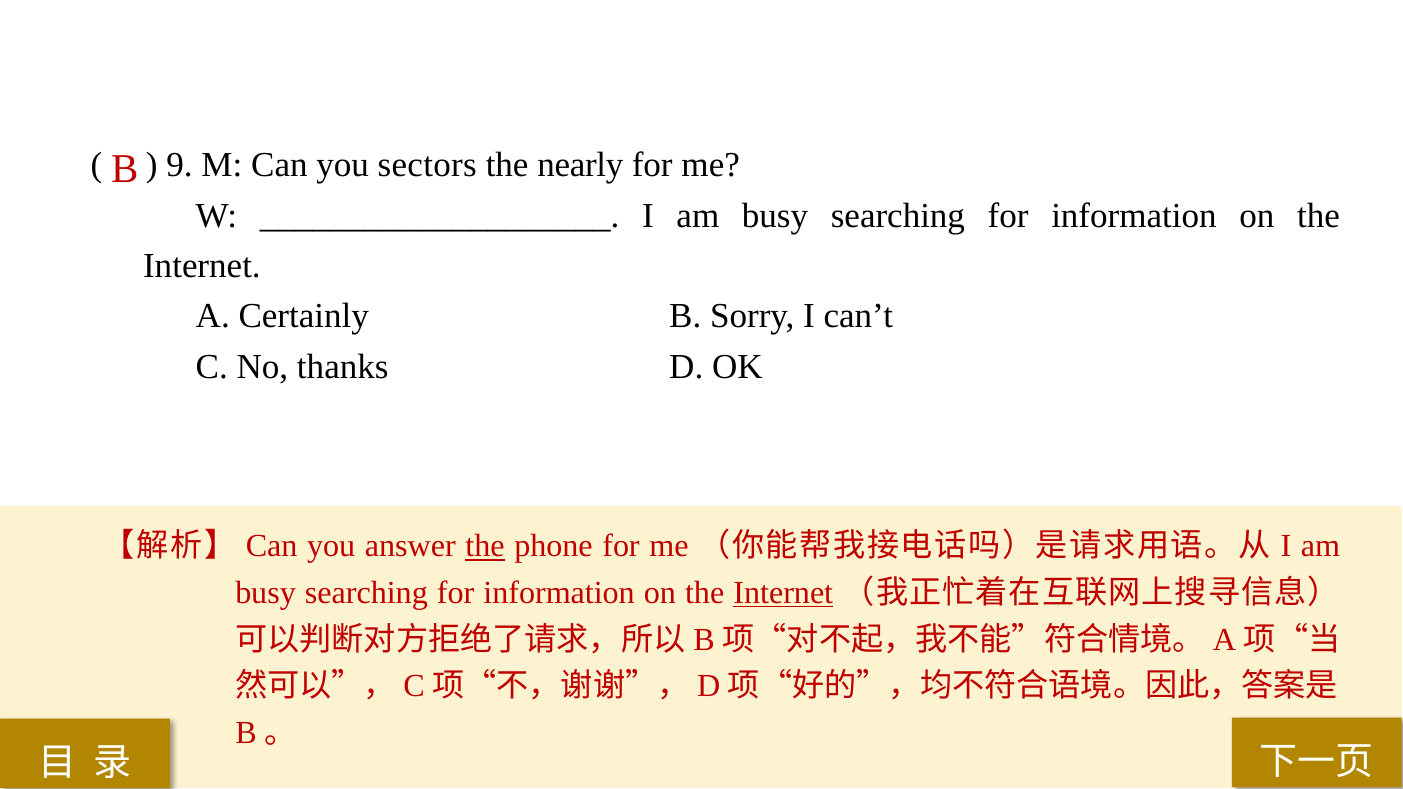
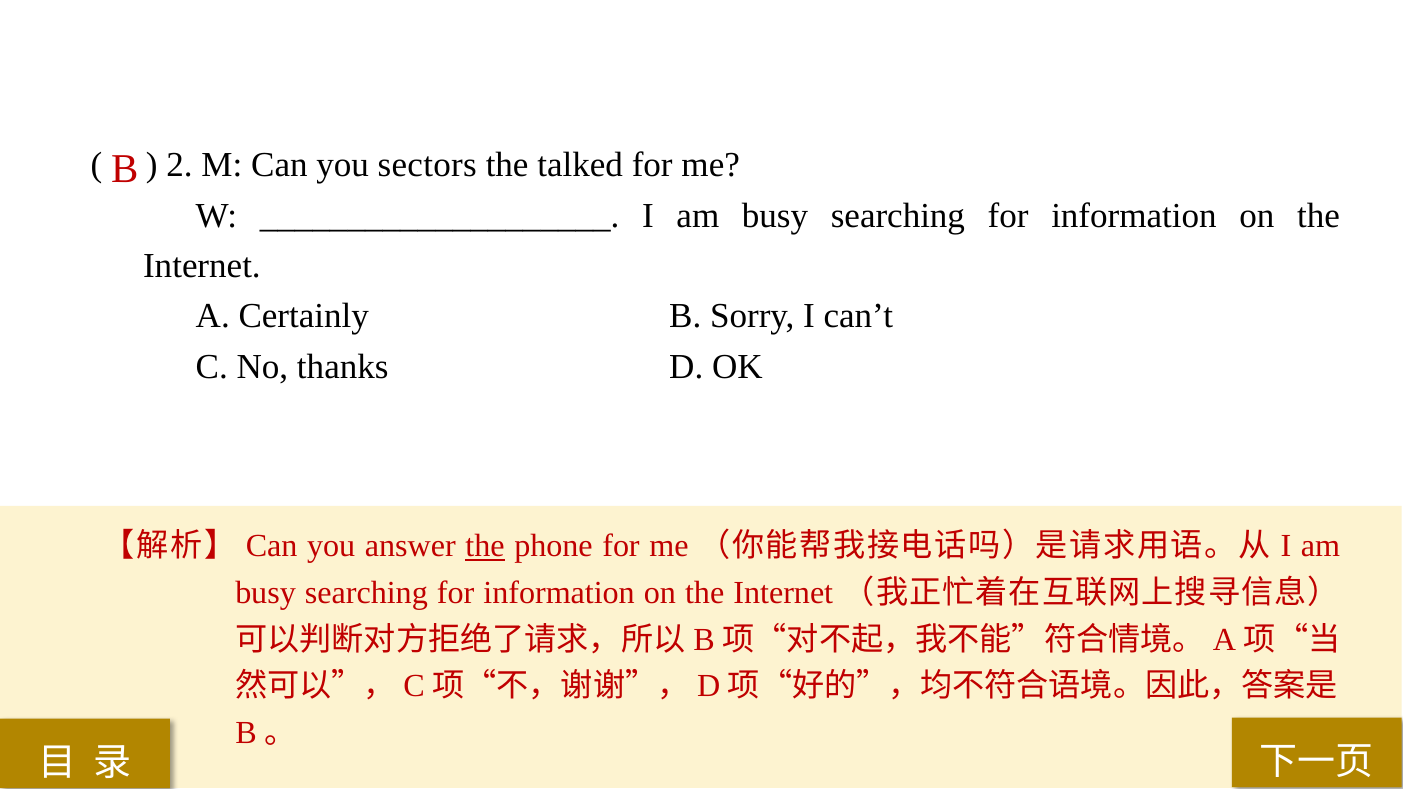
9: 9 -> 2 (180, 165)
nearly: nearly -> talked (580, 165)
Internet underline: present -> none (783, 593)
